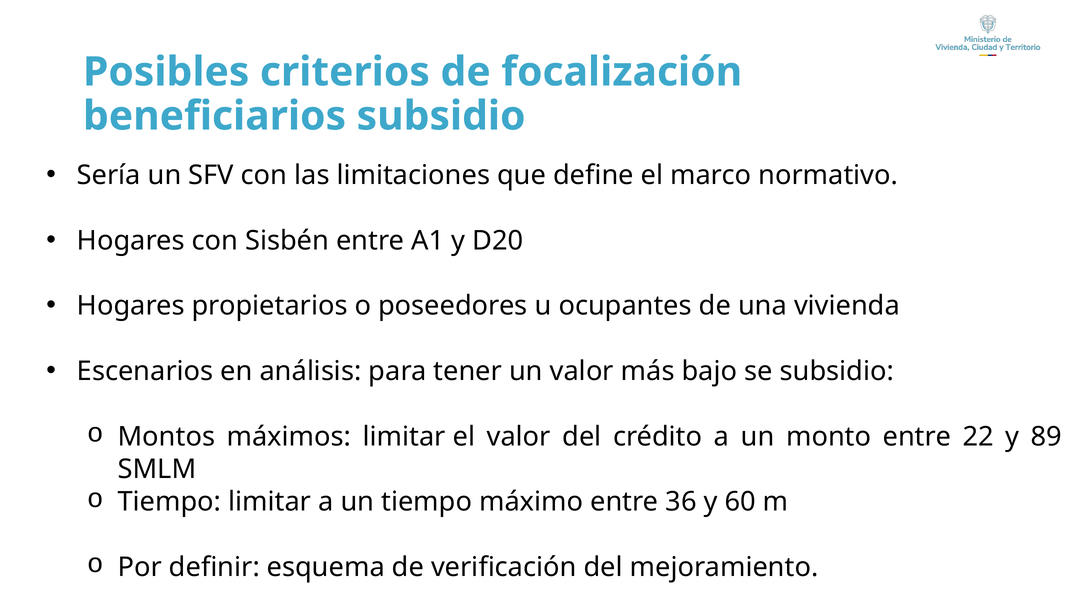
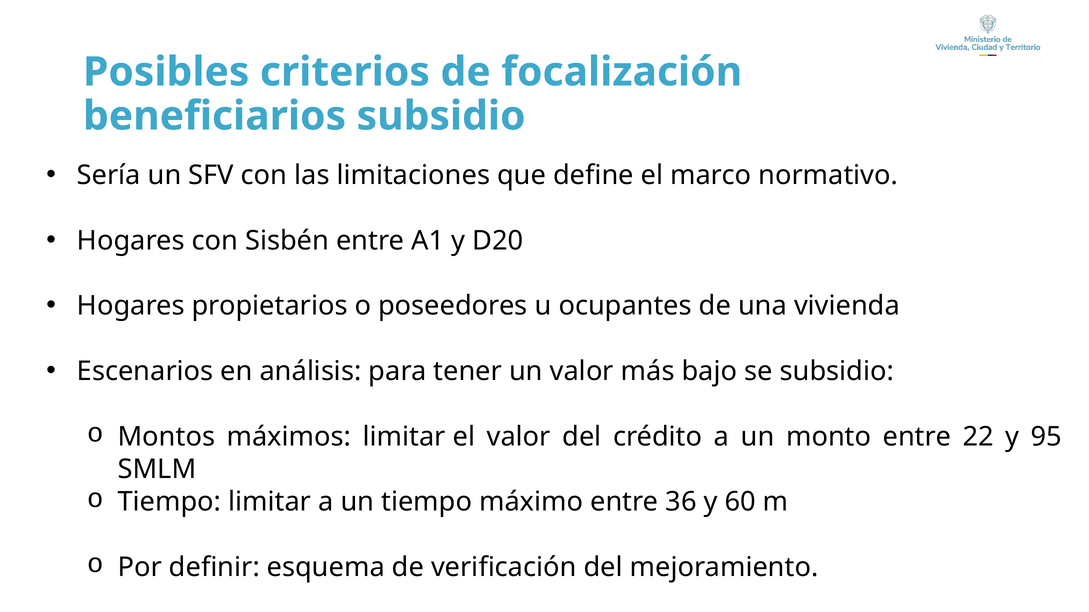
89: 89 -> 95 (1046, 437)
